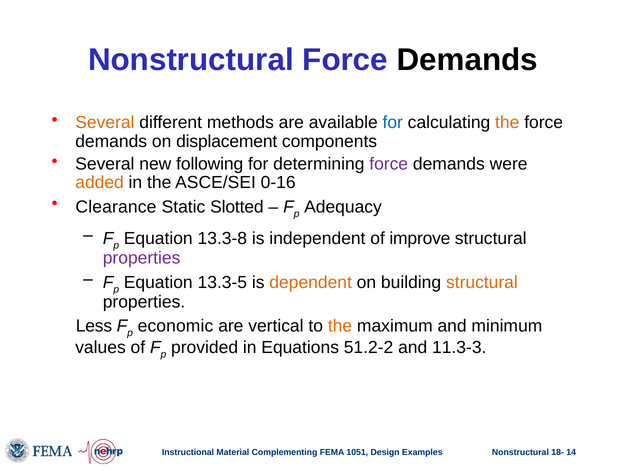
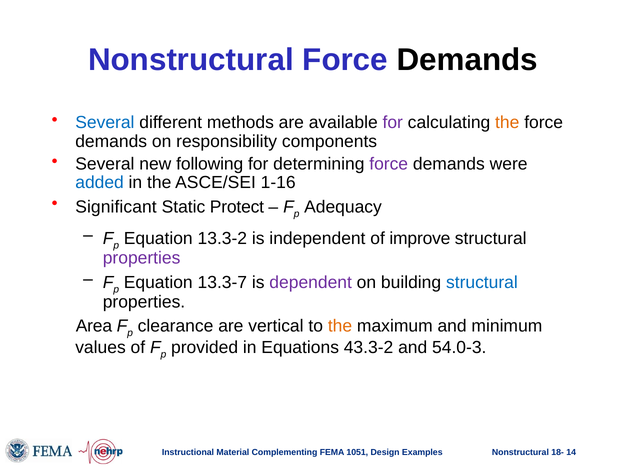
Several colour: orange -> blue (105, 123)
for colour: blue -> purple (393, 123)
displacement: displacement -> responsibility (227, 142)
added colour: orange -> blue (100, 183)
0-16: 0-16 -> 1-16 (278, 183)
Clearance: Clearance -> Significant (116, 207)
Slotted: Slotted -> Protect (237, 207)
13.3-8: 13.3-8 -> 13.3-2 (222, 239)
13.3-5: 13.3-5 -> 13.3-7 (222, 282)
dependent colour: orange -> purple (311, 282)
structural colour: orange -> blue (482, 282)
Less: Less -> Area (94, 326)
economic: economic -> clearance (176, 326)
51.2-2: 51.2-2 -> 43.3-2 (369, 348)
11.3-3: 11.3-3 -> 54.0-3 (459, 348)
